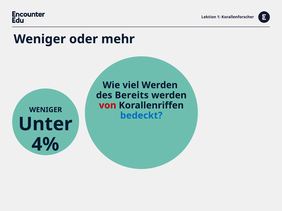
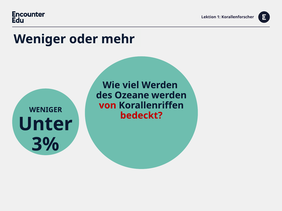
Bereits: Bereits -> Ozeane (132, 95)
bedeckt colour: blue -> red (141, 116)
4%: 4% -> 3% (45, 145)
